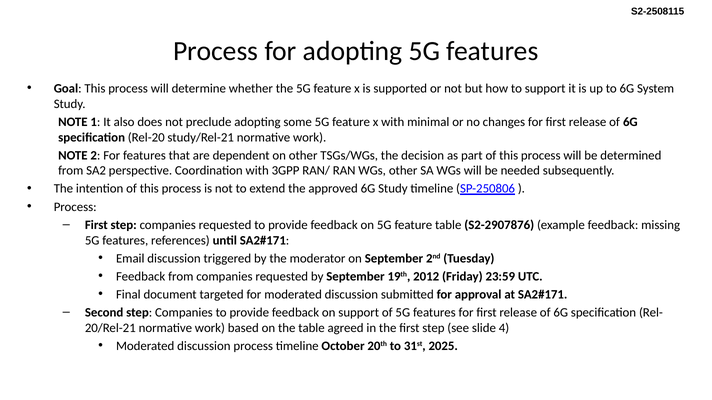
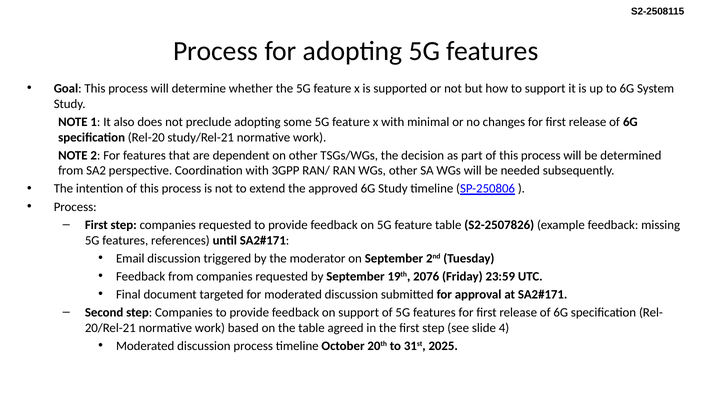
S2-2907876: S2-2907876 -> S2-2507826 (499, 225)
2012: 2012 -> 2076 (426, 277)
